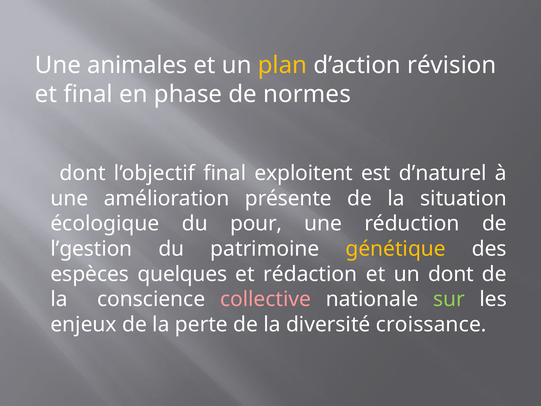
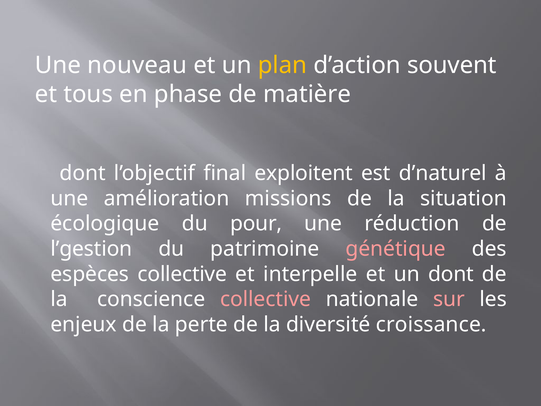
animales: animales -> nouveau (137, 65)
révision: révision -> souvent (452, 65)
et final: final -> tous (88, 94)
normes: normes -> matière (307, 94)
présente: présente -> missions (288, 198)
génétique colour: yellow -> pink (396, 249)
espèces quelques: quelques -> collective (182, 274)
rédaction: rédaction -> interpelle (310, 274)
sur colour: light green -> pink (449, 299)
